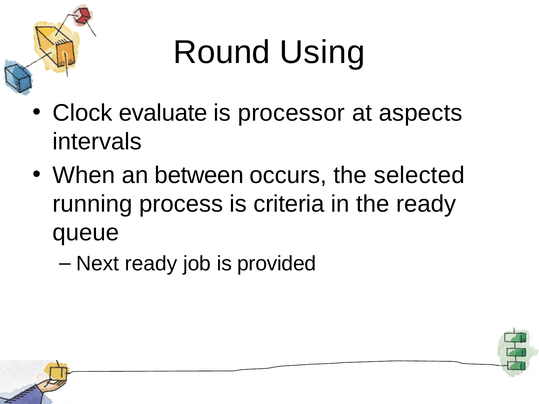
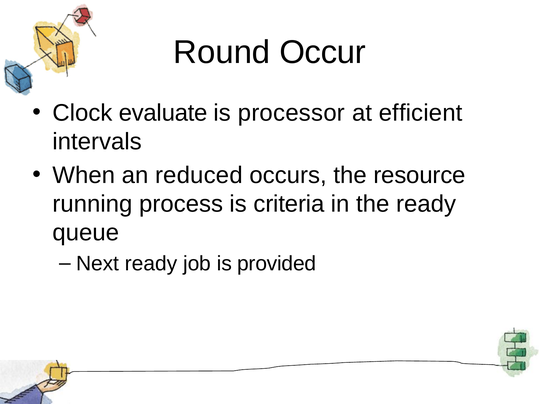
Using: Using -> Occur (323, 52)
aspects: aspects -> efficient (421, 113)
between: between -> reduced (199, 175)
selected: selected -> resource (419, 175)
